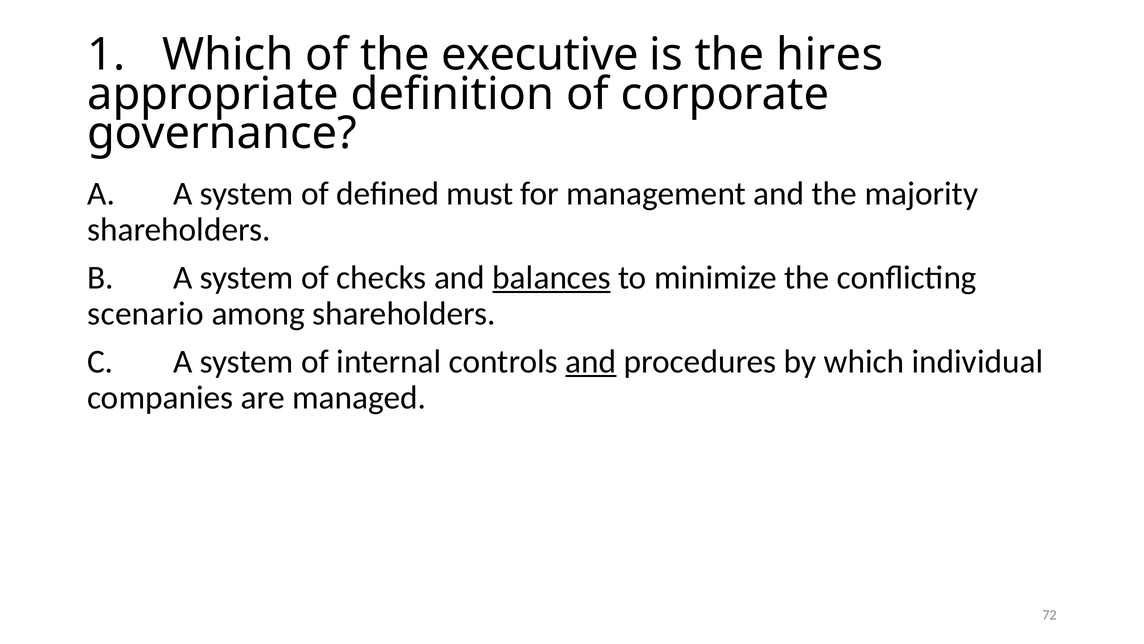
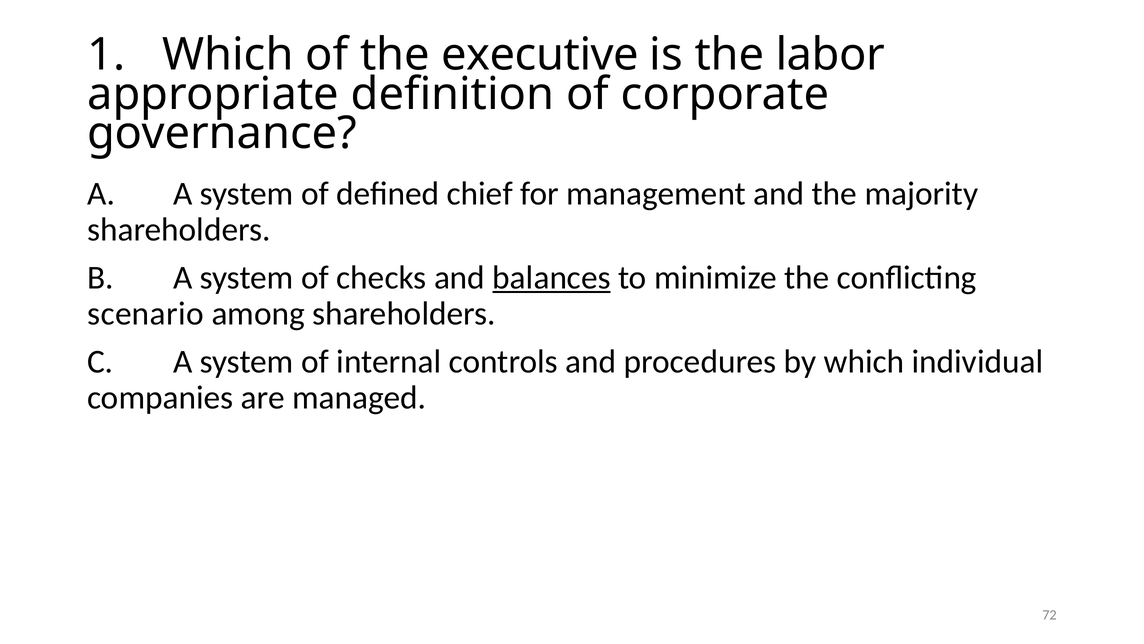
hires: hires -> labor (830, 55)
must: must -> chief (480, 193)
and underline: present -> none (591, 361)
